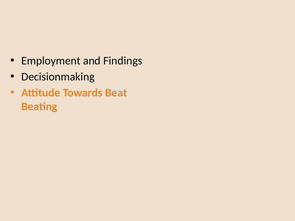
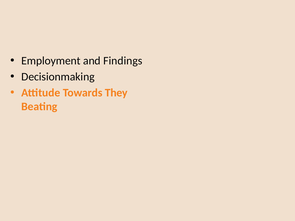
Beat: Beat -> They (116, 93)
